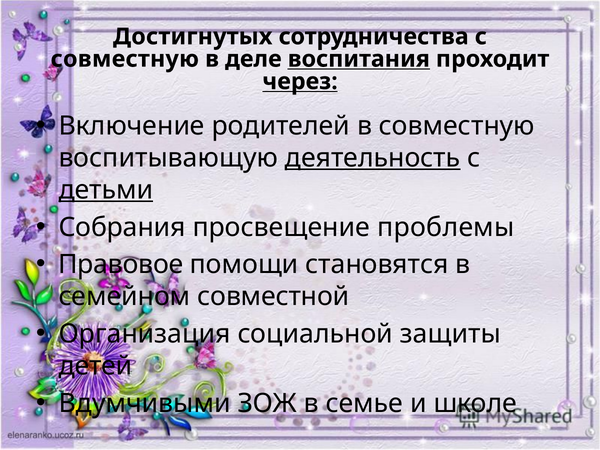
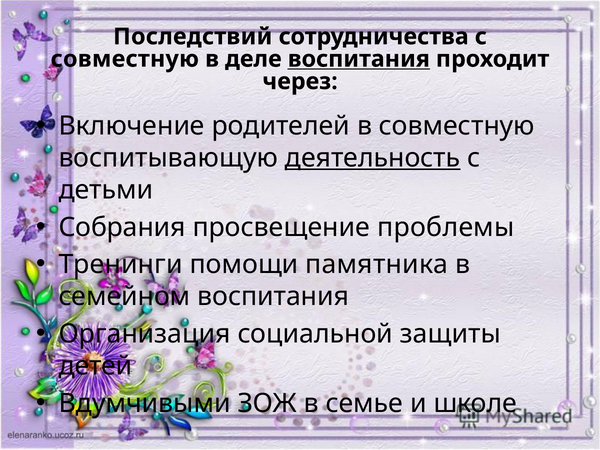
Достигнутых: Достигнутых -> Последствий (193, 37)
через underline: present -> none (300, 81)
детьми underline: present -> none (106, 190)
Правовое: Правовое -> Тренинги (121, 265)
становятся: становятся -> памятника (377, 265)
семейном совместной: совместной -> воспитания (273, 297)
